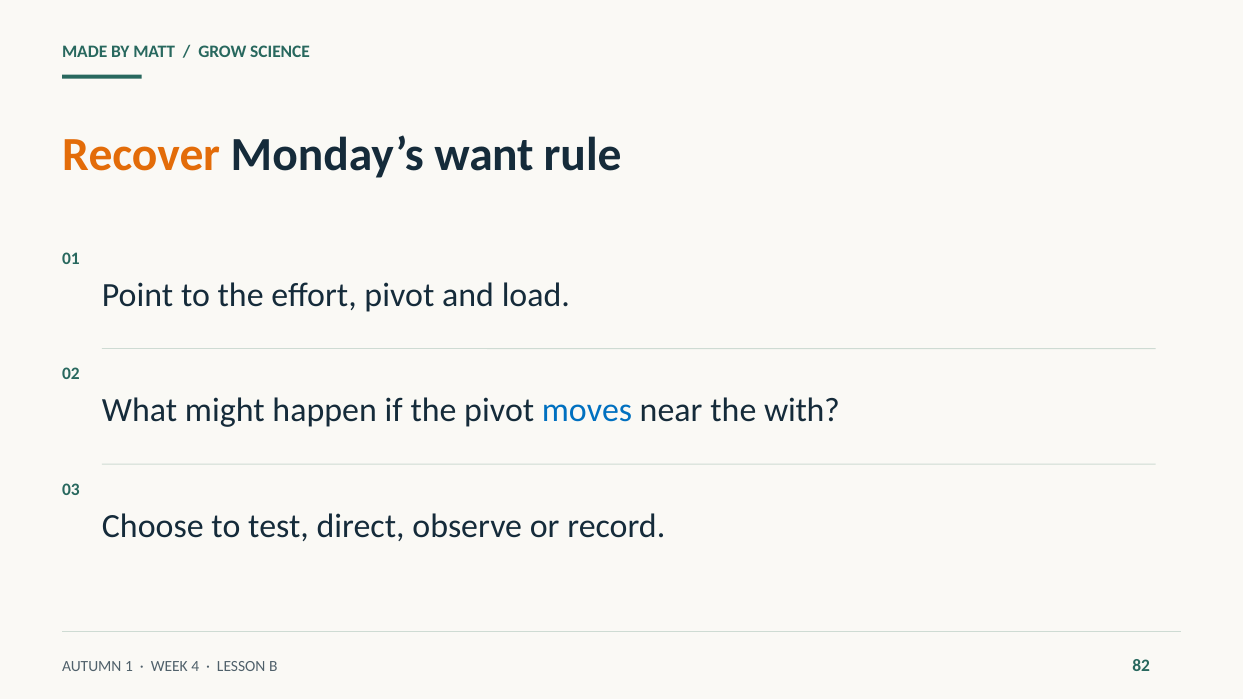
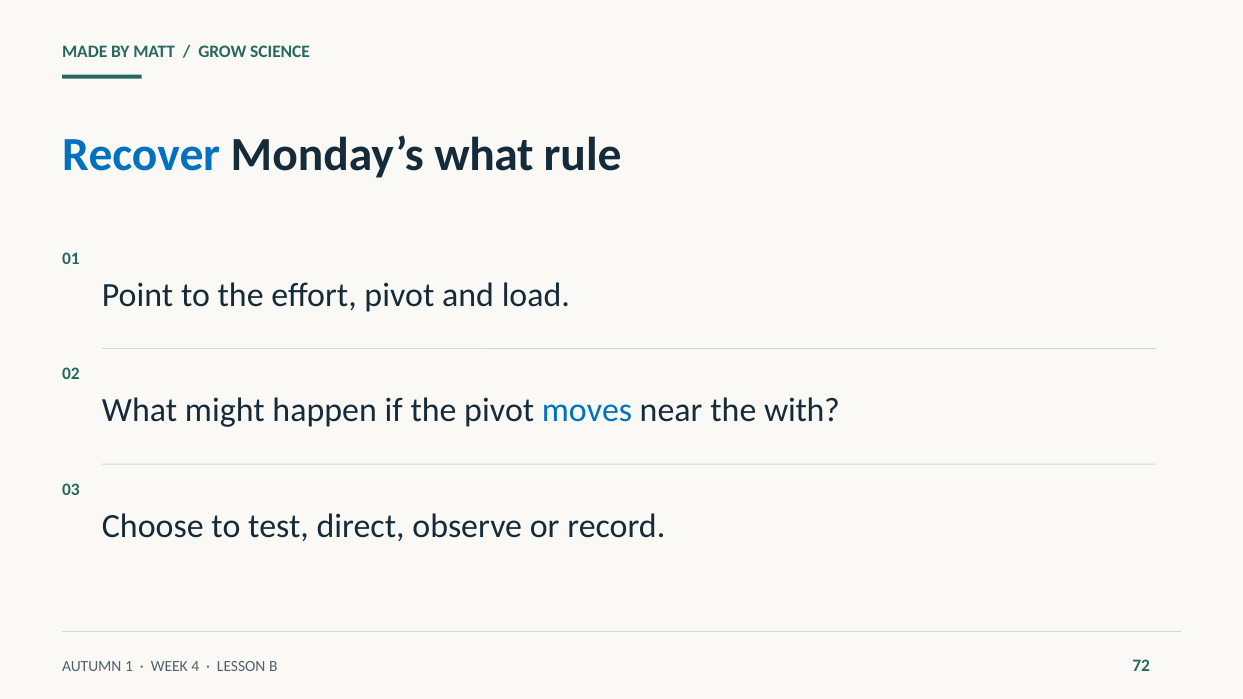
Recover colour: orange -> blue (141, 155)
Monday’s want: want -> what (484, 155)
82: 82 -> 72 (1141, 666)
